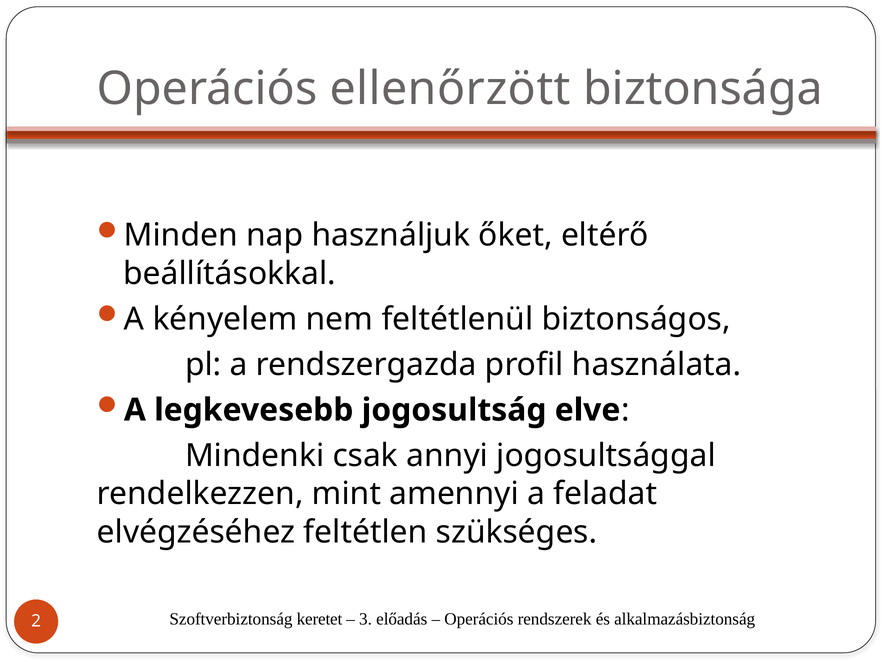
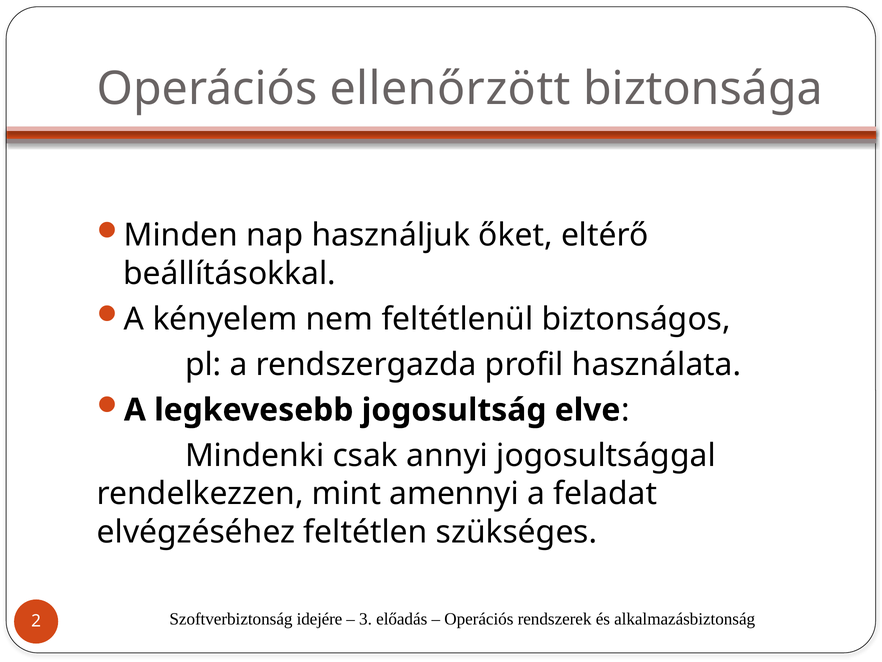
keretet: keretet -> idejére (319, 619)
